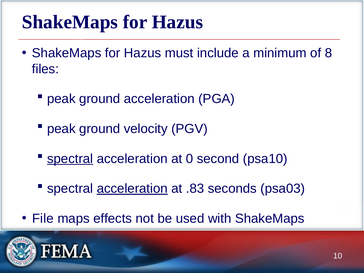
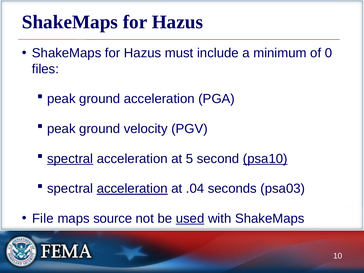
8: 8 -> 0 (329, 53)
0: 0 -> 5 (190, 159)
psa10 underline: none -> present (265, 159)
.83: .83 -> .04 (195, 189)
effects: effects -> source (113, 219)
used underline: none -> present (190, 219)
